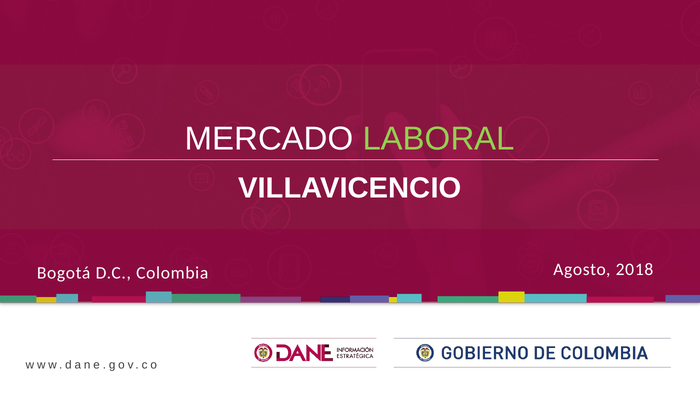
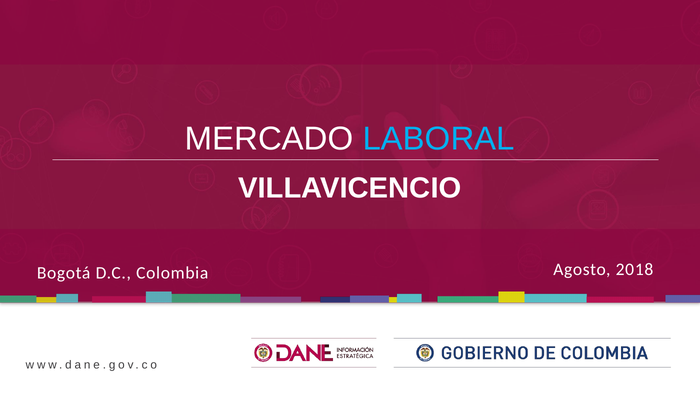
LABORAL colour: light green -> light blue (439, 139)
